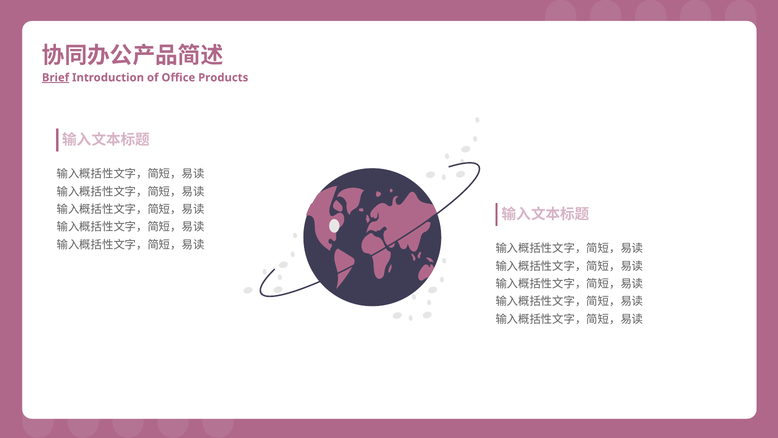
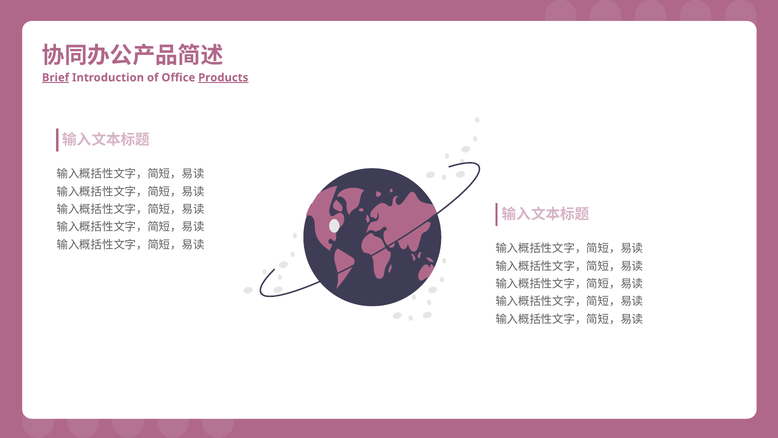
Products underline: none -> present (223, 78)
